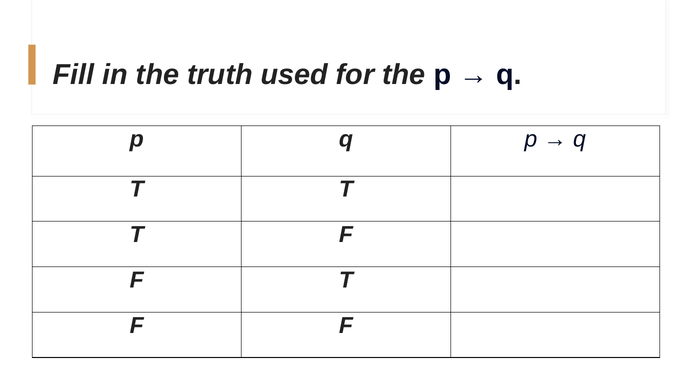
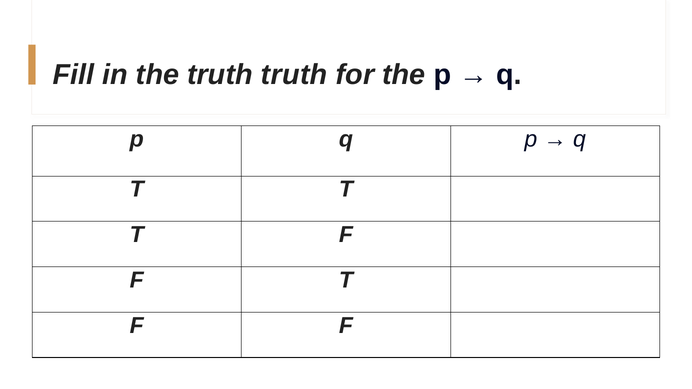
truth used: used -> truth (294, 75)
